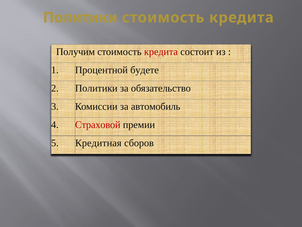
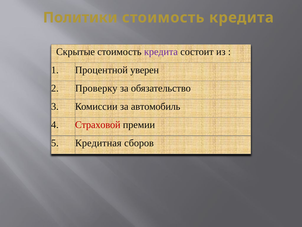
Получим: Получим -> Скрытые (76, 52)
кредита colour: red -> purple (161, 52)
будете: будете -> уверен (145, 70)
2 Политики: Политики -> Проверку (96, 88)
